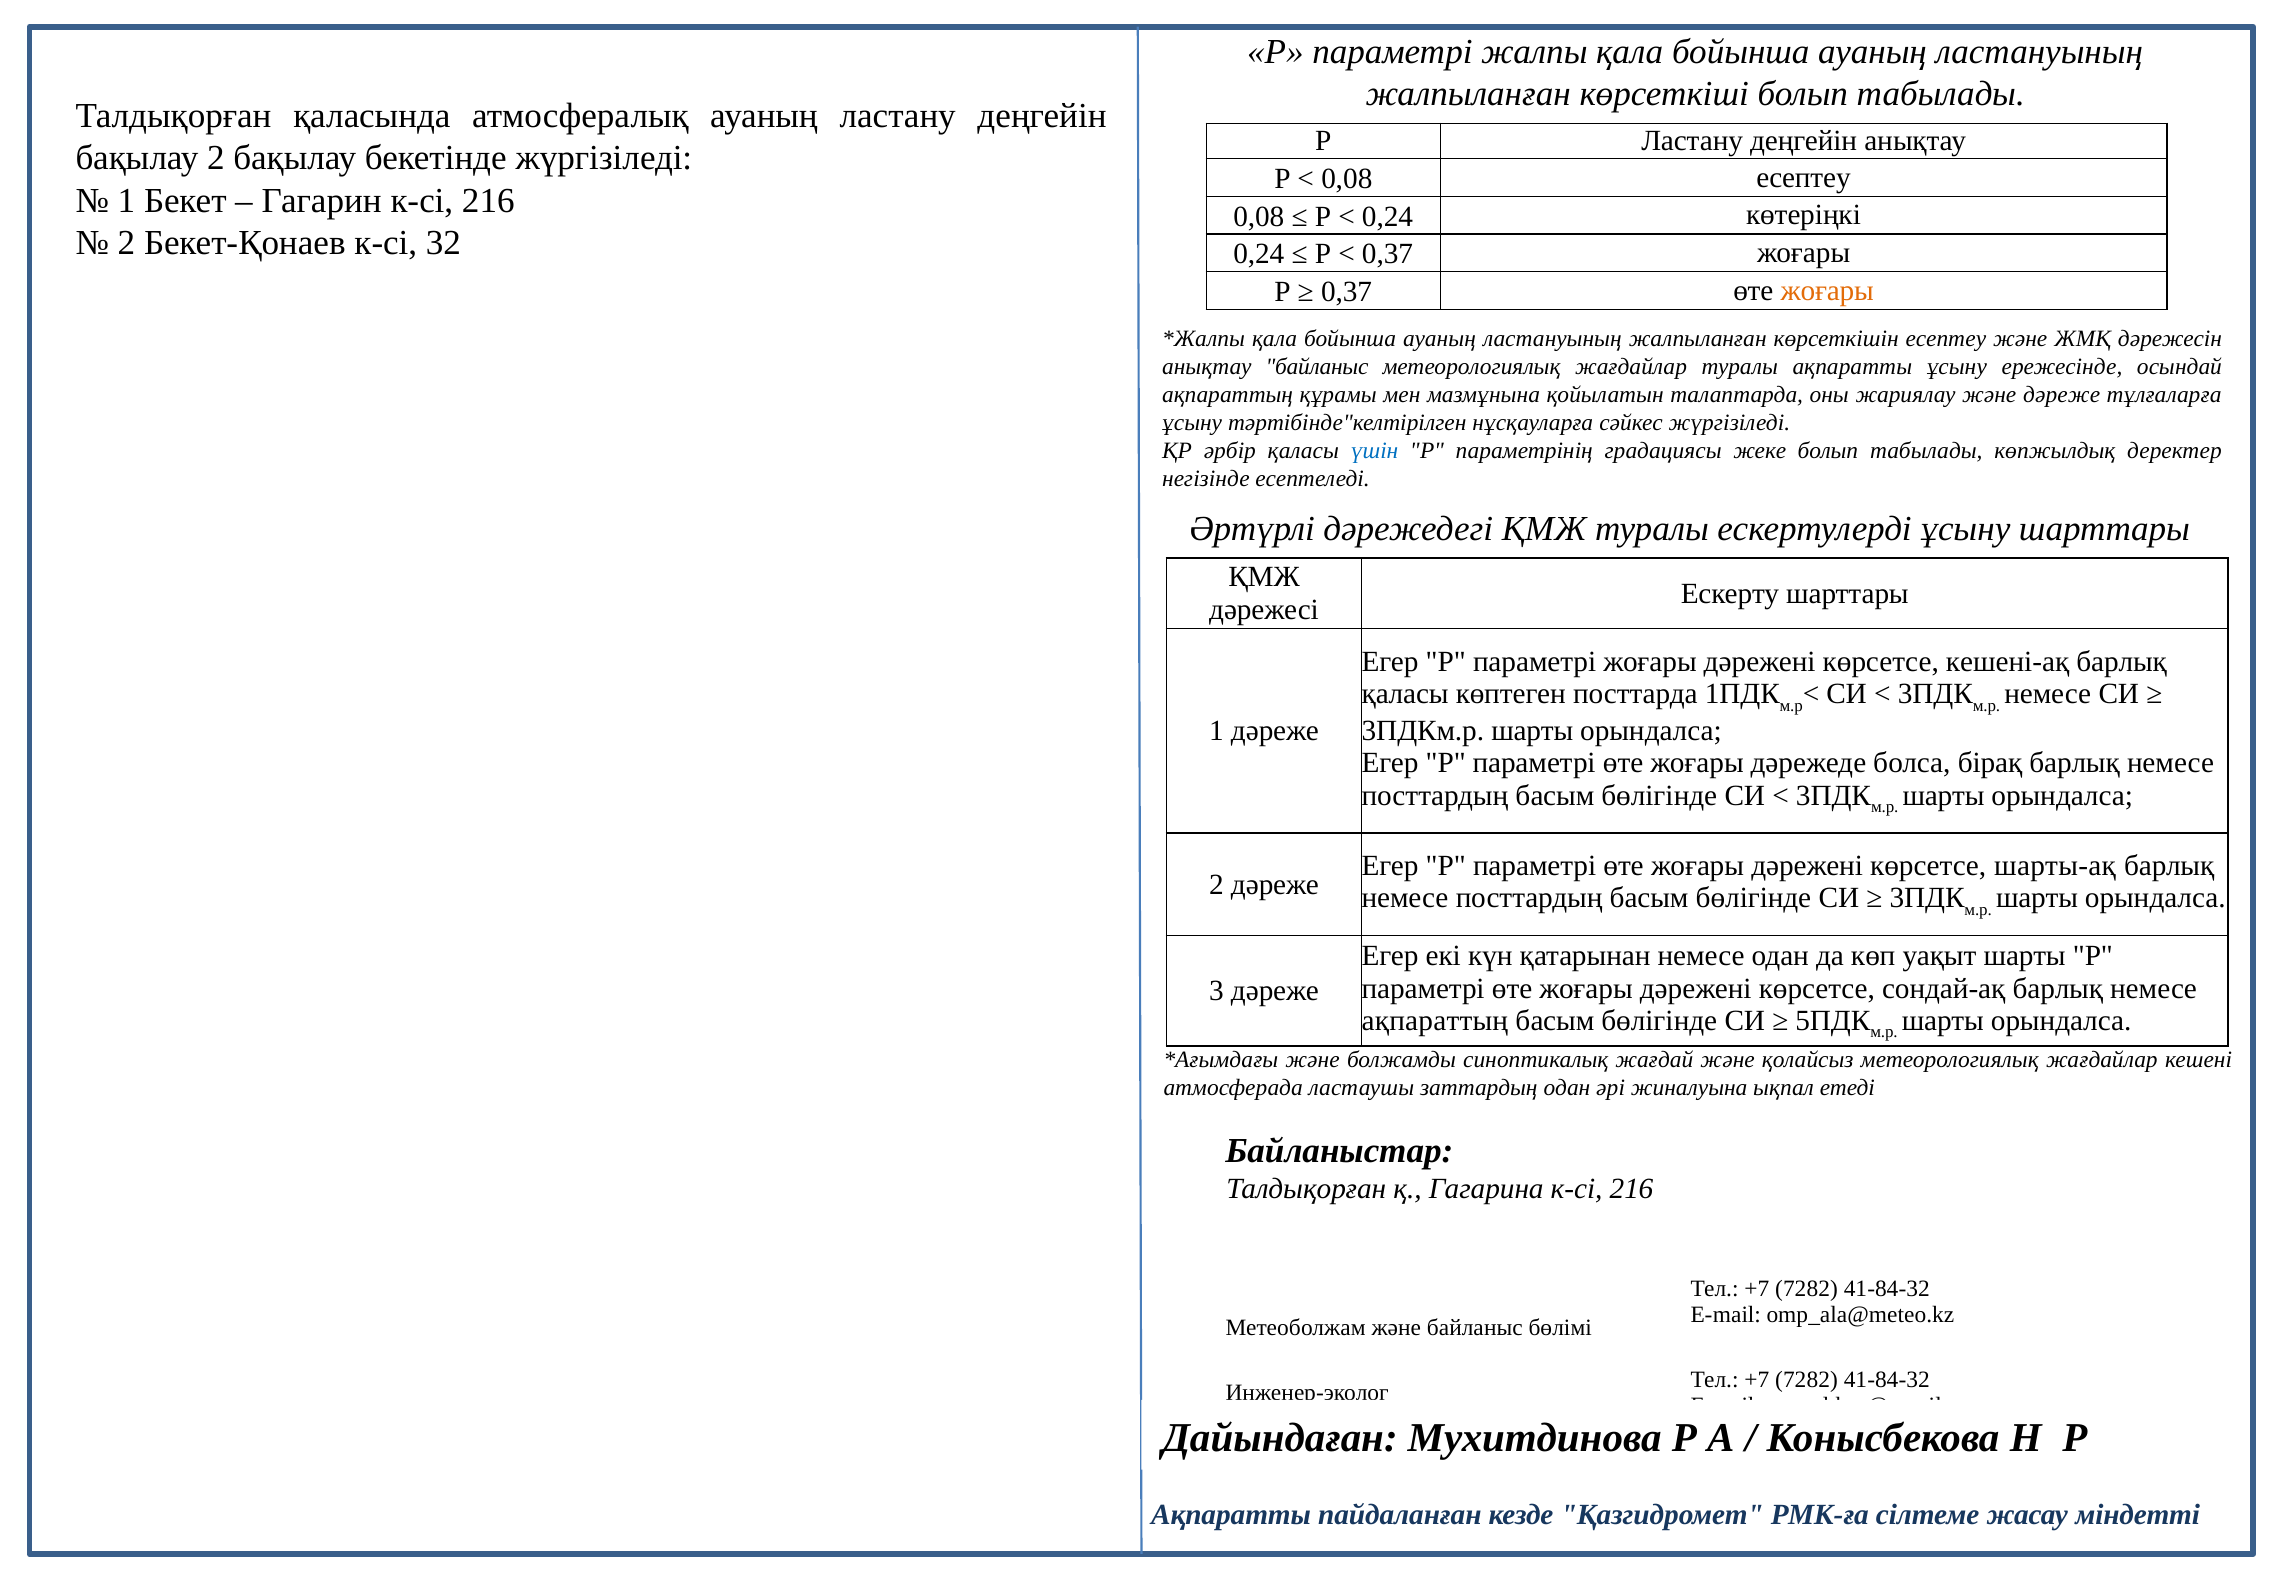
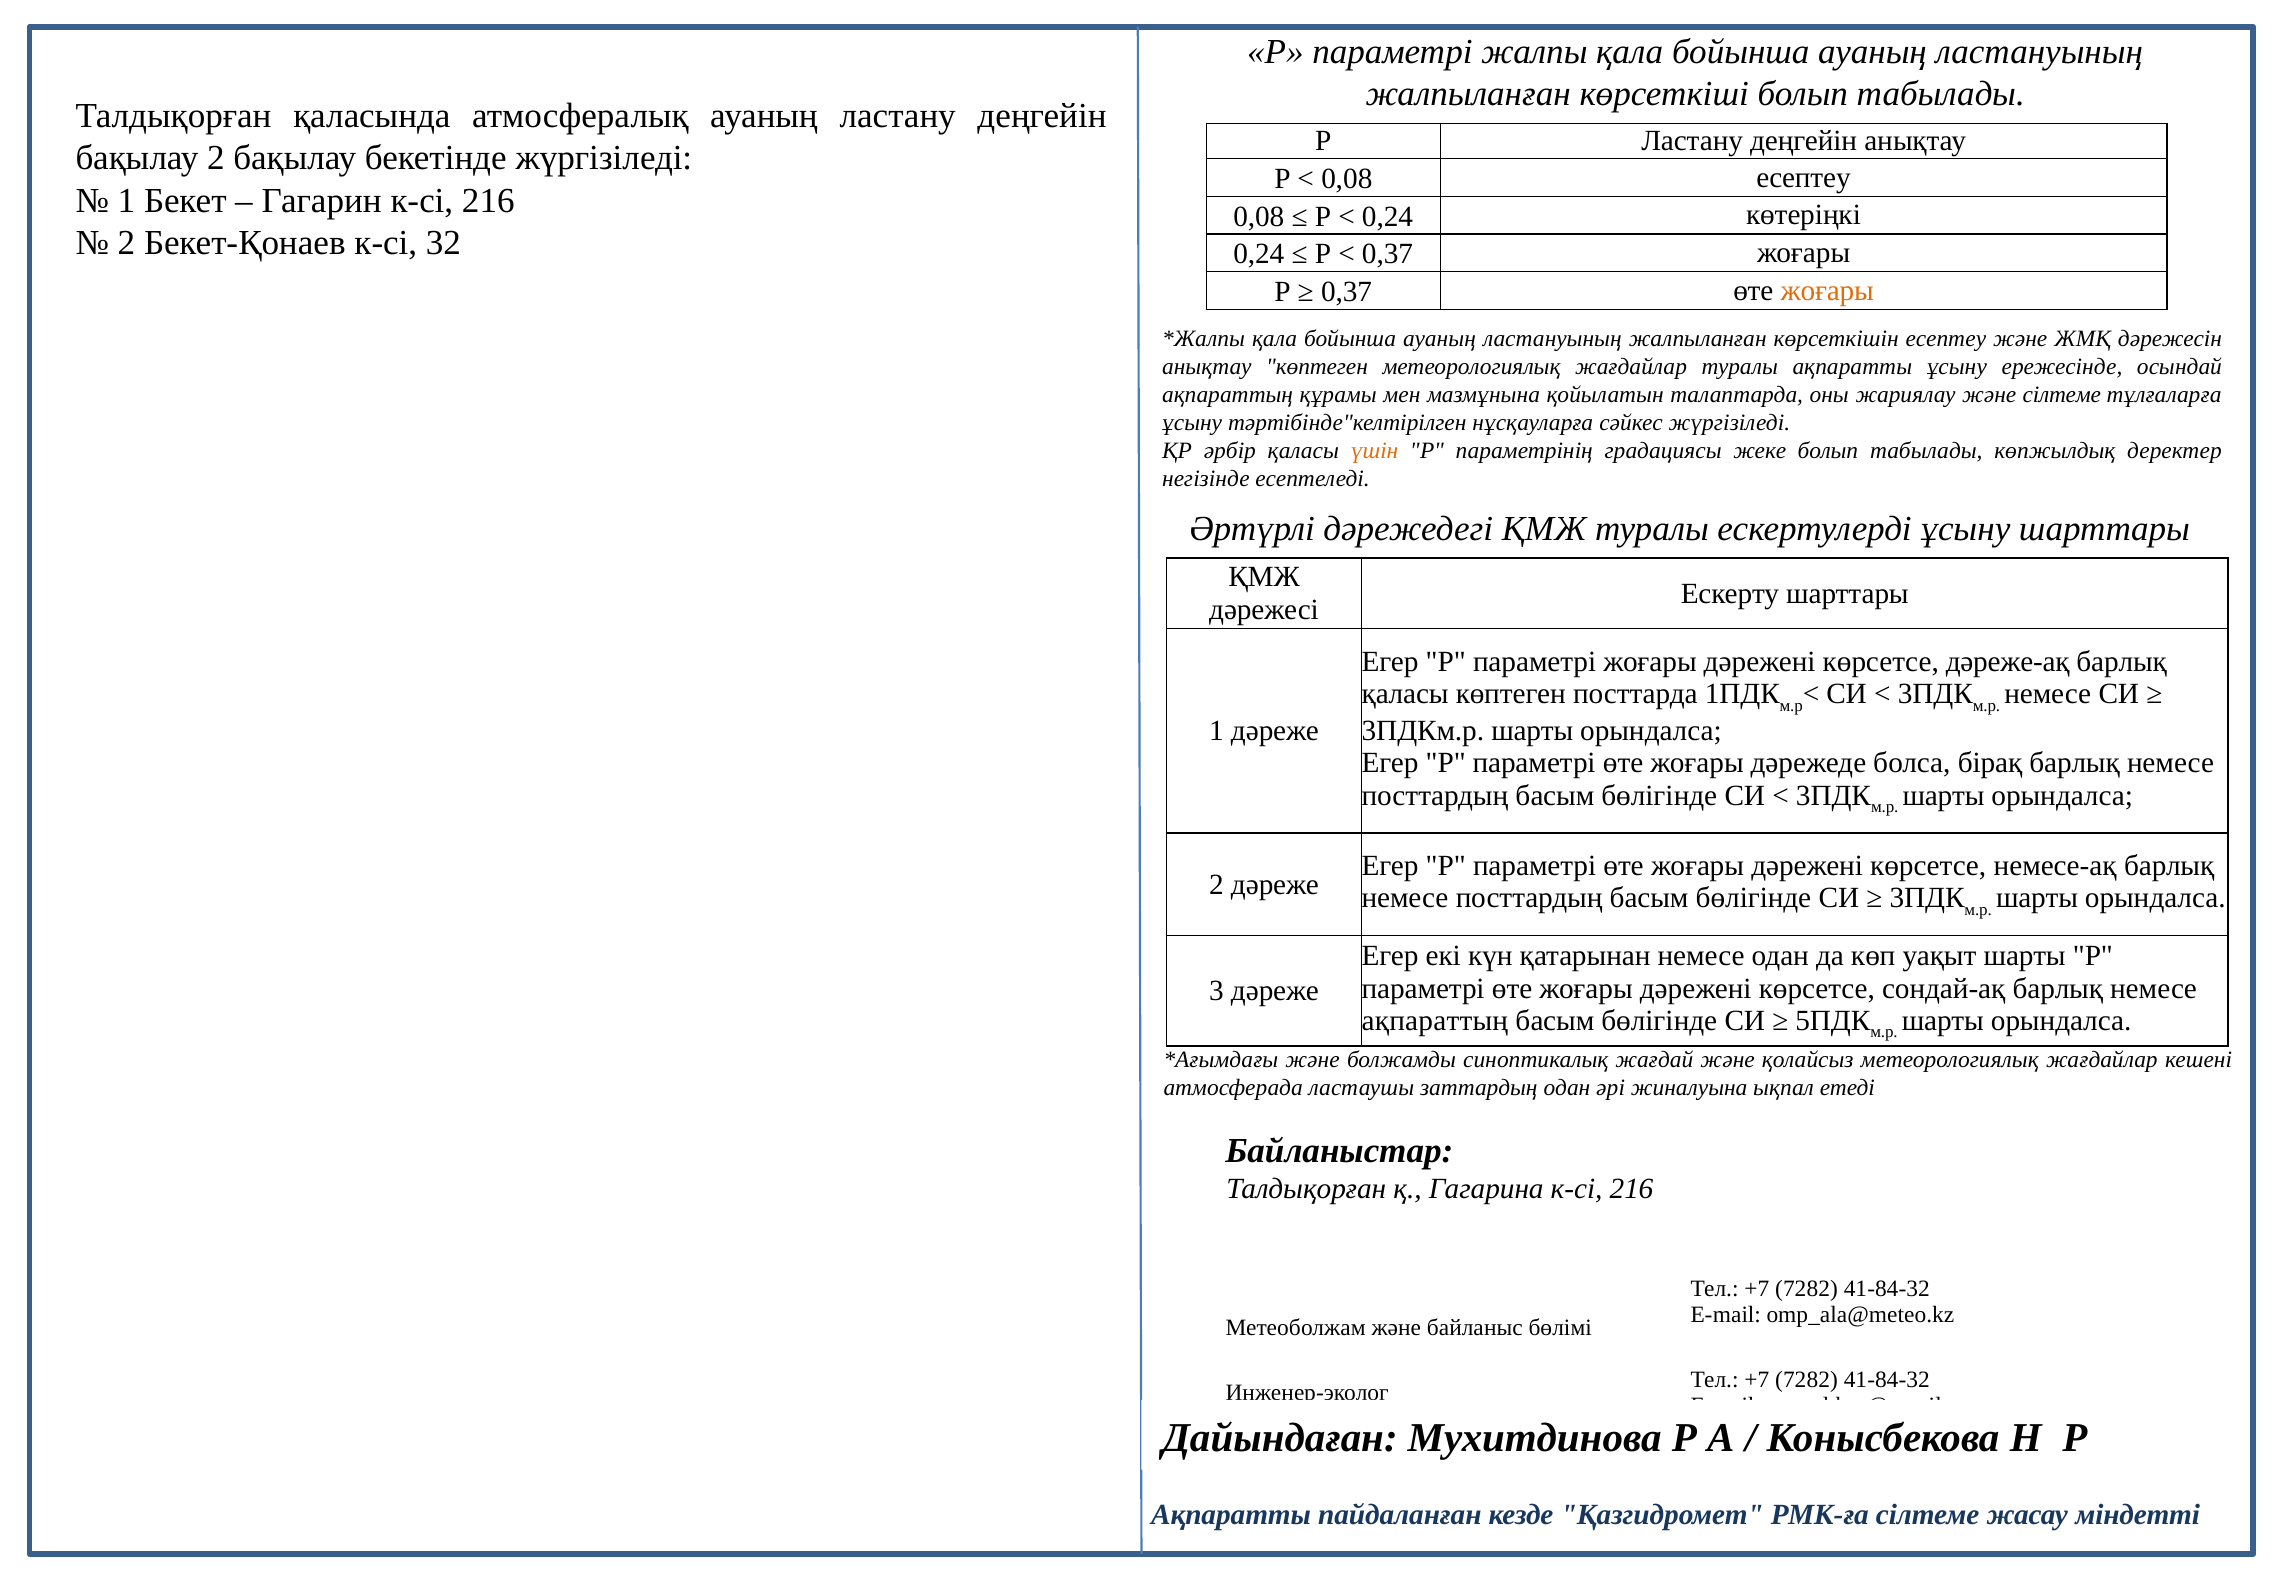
анықтау байланыс: байланыс -> көптеген (1317, 367)
және дәреже: дәреже -> сілтеме (2062, 395)
үшін colour: blue -> orange (1375, 451)
кешені-ақ: кешені-ақ -> дәреже-ақ (2008, 662)
шарты-ақ: шарты-ақ -> немесе-ақ (2055, 866)
